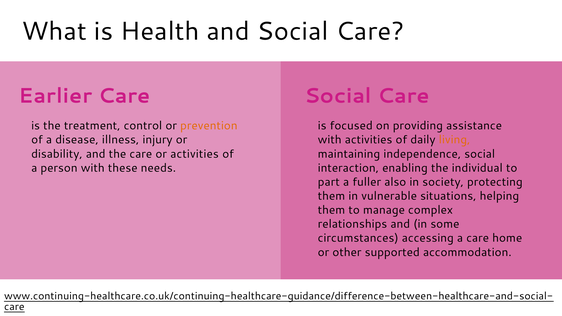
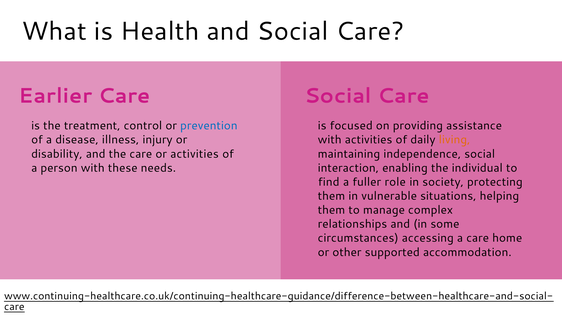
prevention colour: orange -> blue (209, 126)
part: part -> find (329, 182)
also: also -> role (395, 182)
